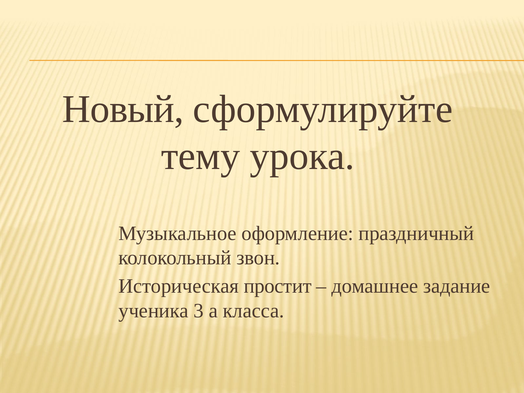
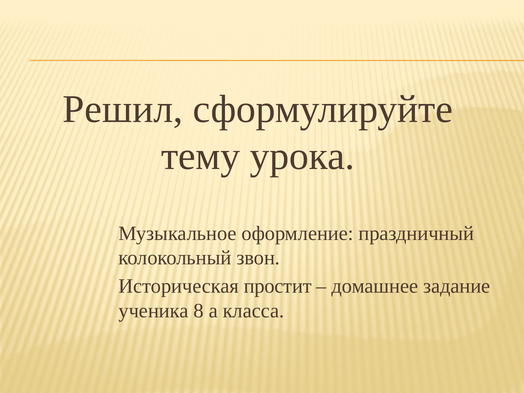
Новый: Новый -> Решил (123, 109)
3: 3 -> 8 (198, 311)
